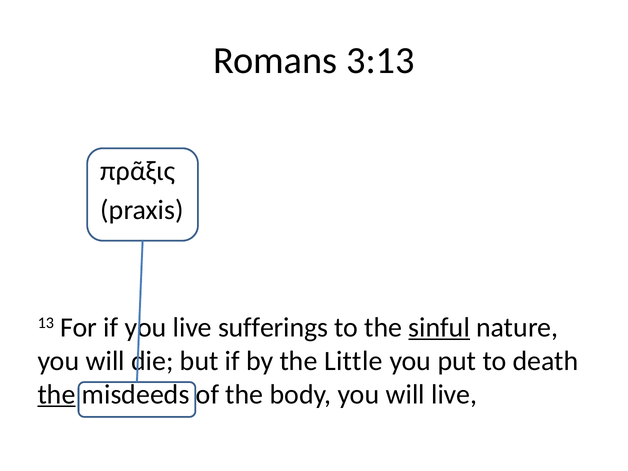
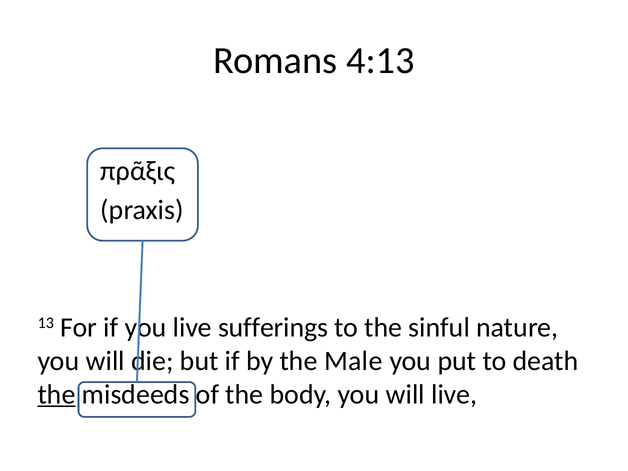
3:13: 3:13 -> 4:13 (380, 61)
sinful underline: present -> none (439, 327)
Little: Little -> Male (353, 361)
